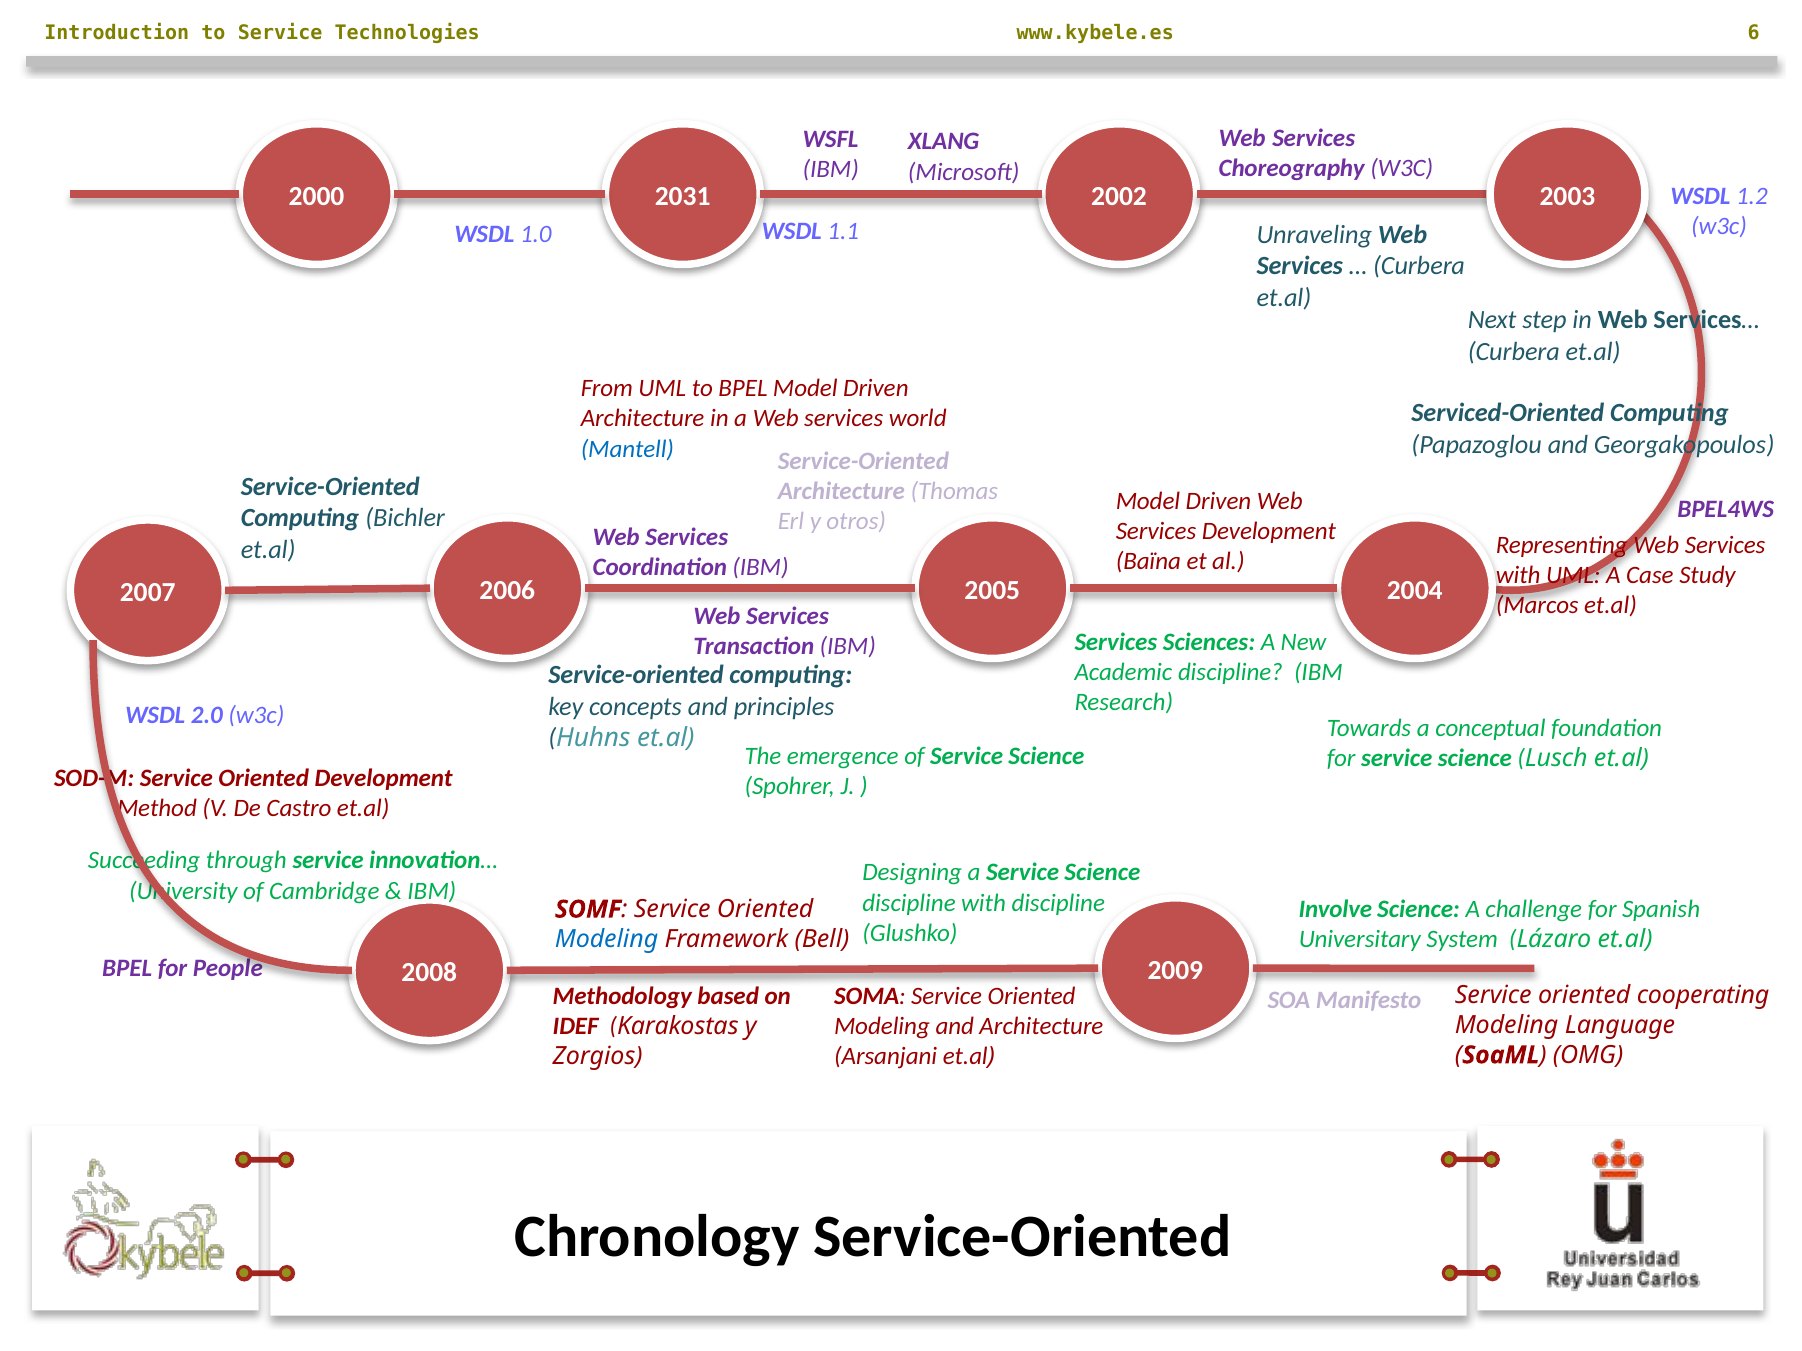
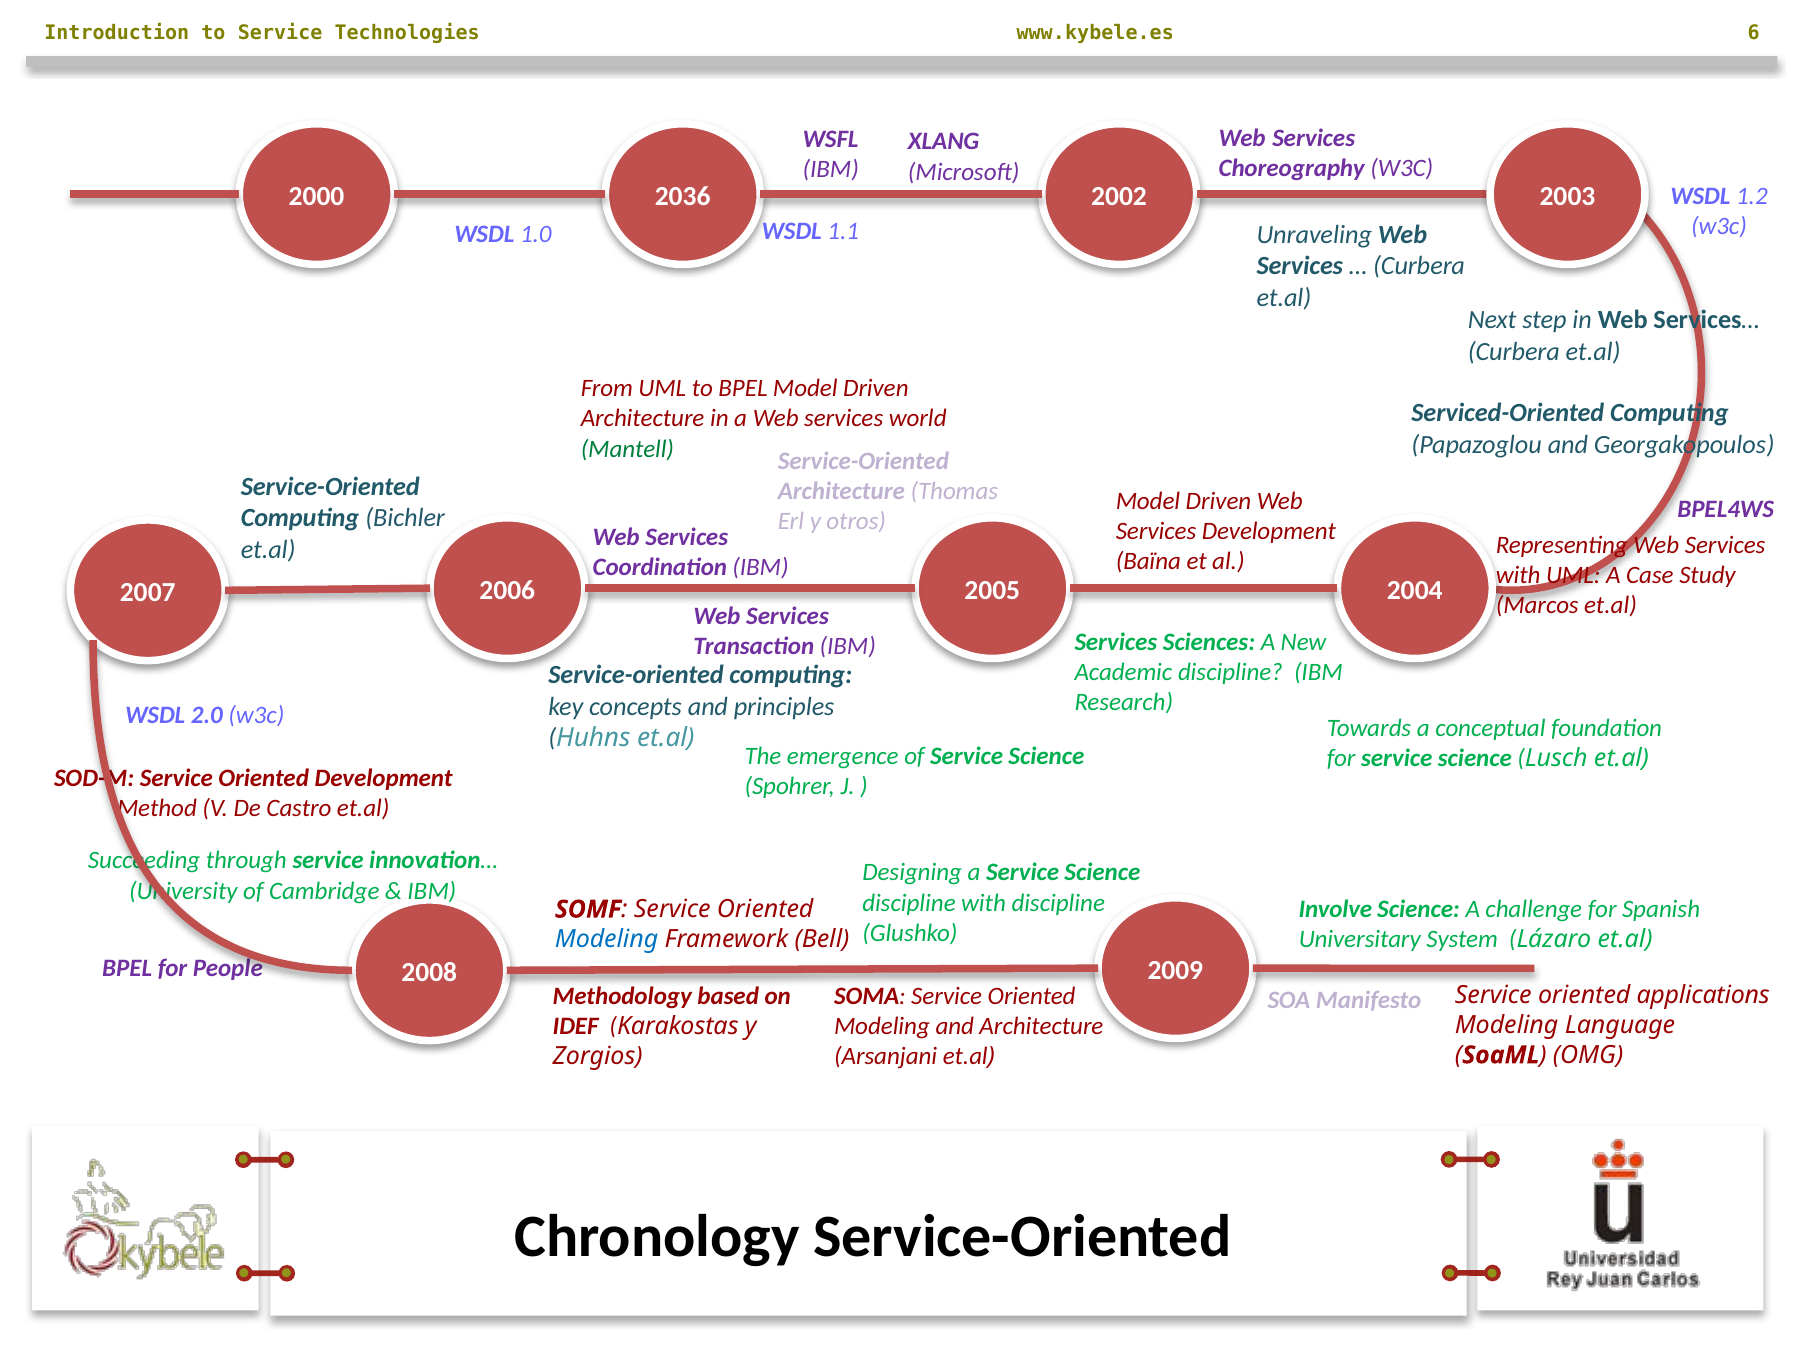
2031: 2031 -> 2036 (683, 196)
Mantell colour: blue -> green (627, 449)
cooperating: cooperating -> applications (1703, 995)
